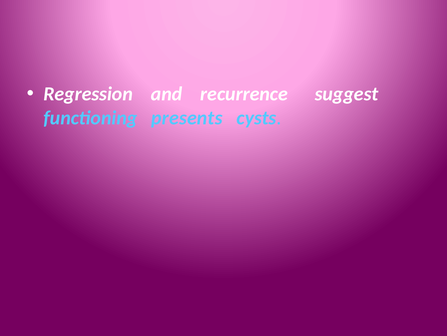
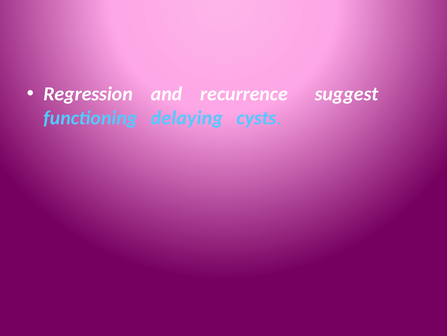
presents: presents -> delaying (187, 118)
